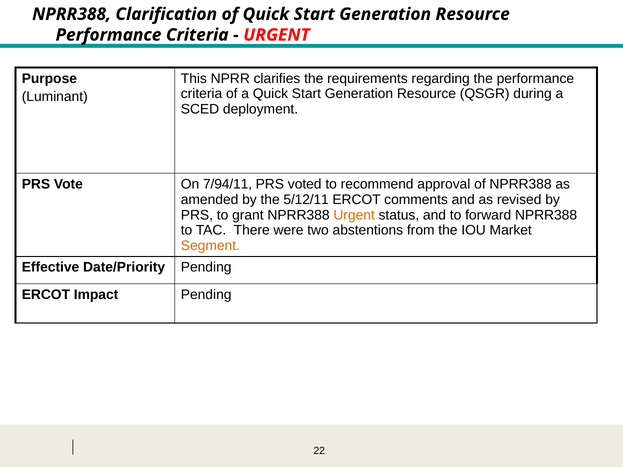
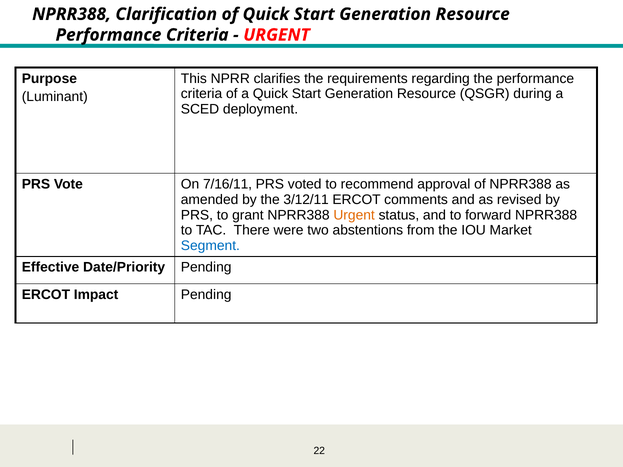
7/94/11: 7/94/11 -> 7/16/11 (228, 184)
5/12/11: 5/12/11 -> 3/12/11 (306, 200)
Segment colour: orange -> blue (210, 246)
